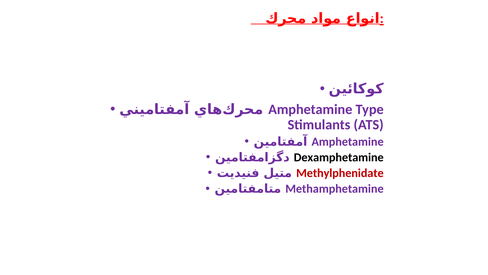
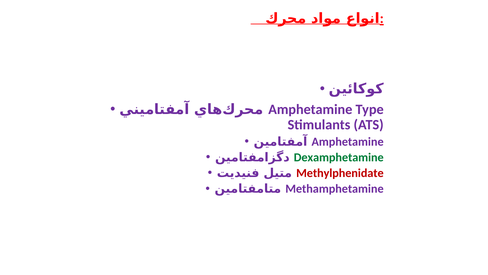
Dexamphetamine colour: black -> green (339, 157)
